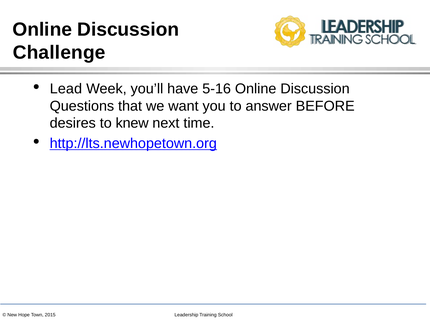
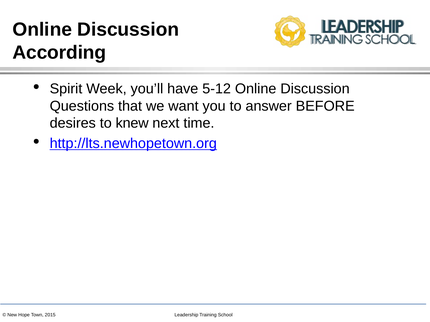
Challenge: Challenge -> According (59, 53)
Lead: Lead -> Spirit (66, 89)
5-16: 5-16 -> 5-12 (217, 89)
